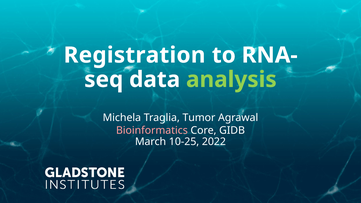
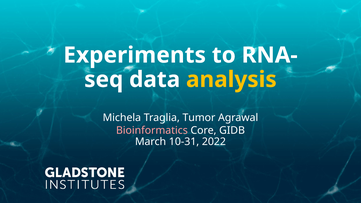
Registration: Registration -> Experiments (135, 55)
analysis colour: light green -> yellow (231, 80)
10-25: 10-25 -> 10-31 (184, 142)
